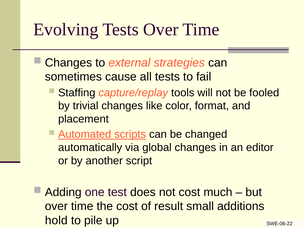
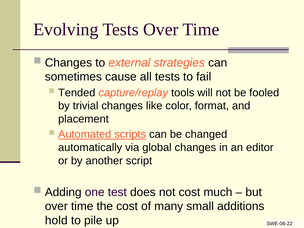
Staffing: Staffing -> Tended (77, 93)
result: result -> many (169, 206)
